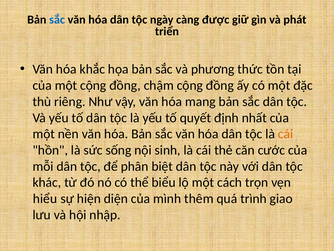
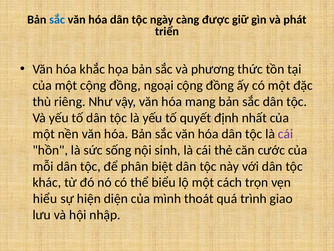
chậm: chậm -> ngoại (159, 85)
cái colour: orange -> purple (286, 134)
thêm: thêm -> thoát (199, 198)
